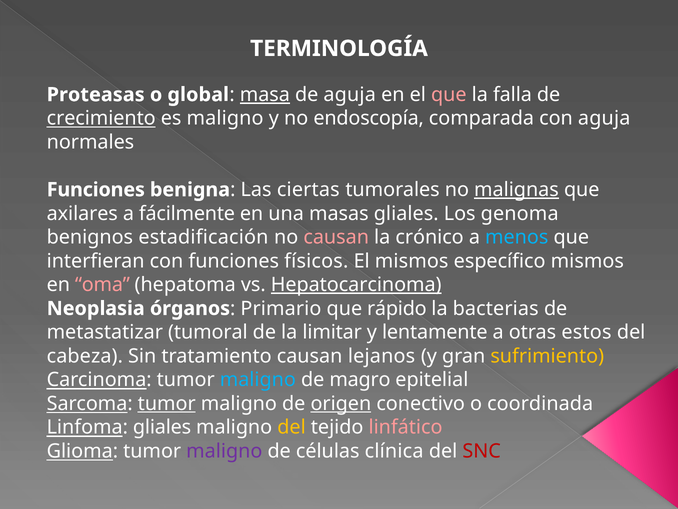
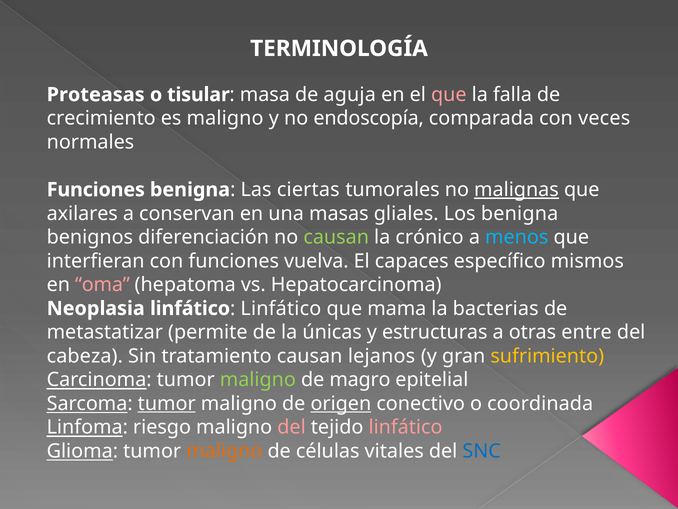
global: global -> tisular (198, 95)
masa underline: present -> none (265, 95)
crecimiento underline: present -> none (101, 118)
con aguja: aguja -> veces (604, 118)
fácilmente: fácilmente -> conservan (187, 213)
Los genoma: genoma -> benigna (520, 213)
estadificación: estadificación -> diferenciación (204, 237)
causan colour: pink -> light green (336, 237)
físicos: físicos -> vuelva (316, 261)
El mismos: mismos -> capaces (412, 261)
Hepatocarcinoma underline: present -> none (356, 284)
Neoplasia órganos: órganos -> linfático (190, 308)
Primario: Primario -> Linfático (281, 308)
rápido: rápido -> mama (397, 308)
tumoral: tumoral -> permite (208, 332)
limitar: limitar -> únicas (332, 332)
lentamente: lentamente -> estructuras (435, 332)
estos: estos -> entre (587, 332)
maligno colour: light blue -> light green (258, 379)
Linfoma gliales: gliales -> riesgo (162, 427)
del colour: yellow -> pink (292, 427)
maligno colour: purple -> orange (224, 451)
clínica: clínica -> vitales (394, 451)
SNC colour: red -> blue (482, 451)
